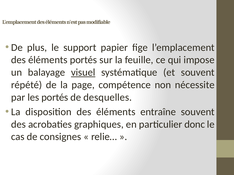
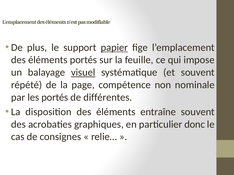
papier underline: none -> present (114, 48)
nécessite: nécessite -> nominale (195, 85)
desquelles: desquelles -> différentes (108, 98)
